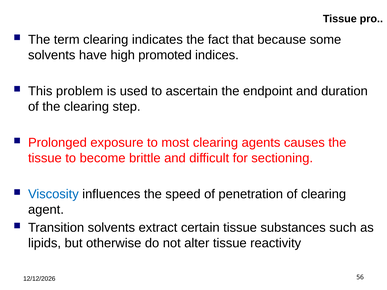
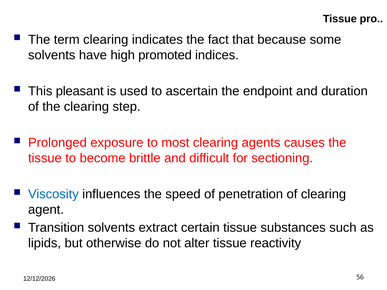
problem: problem -> pleasant (80, 91)
